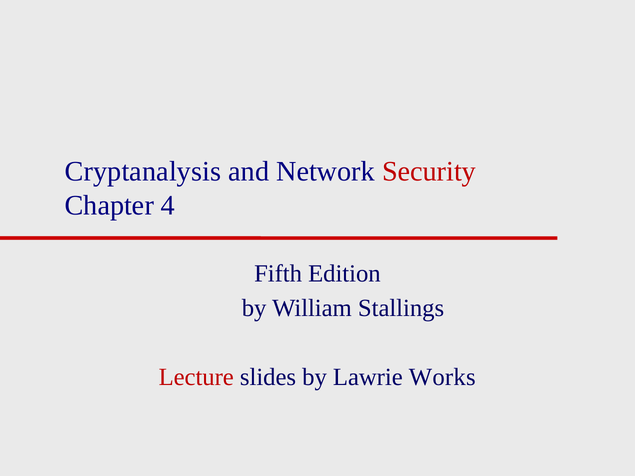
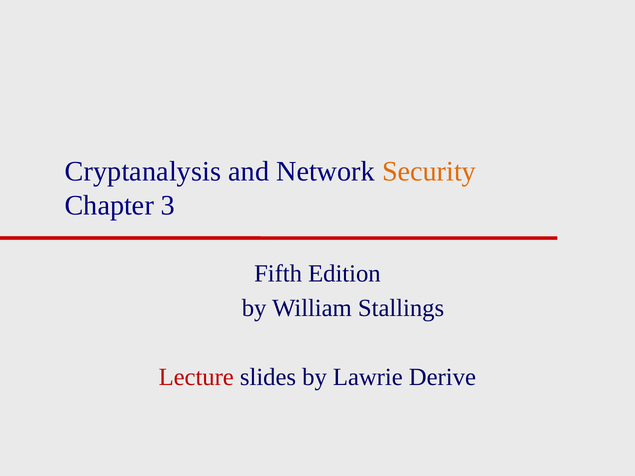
Security colour: red -> orange (429, 172)
4: 4 -> 3 (168, 206)
Works: Works -> Derive (442, 378)
